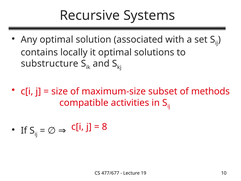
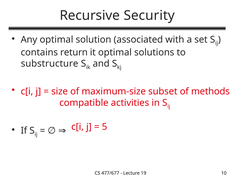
Systems: Systems -> Security (149, 16)
locally: locally -> return (74, 52)
8: 8 -> 5 (105, 127)
